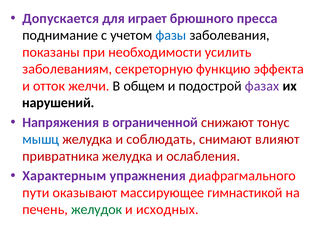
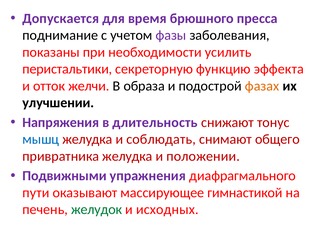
играет: играет -> время (147, 18)
фазы colour: blue -> purple (171, 35)
заболеваниям: заболеваниям -> перистальтики (67, 69)
общем: общем -> образа (144, 86)
фазах colour: purple -> orange (262, 86)
нарушений: нарушений -> улучшении (58, 103)
ограниченной: ограниченной -> длительность (155, 122)
влияют: влияют -> общего (277, 139)
ослабления: ослабления -> положении (203, 156)
Характерным: Характерным -> Подвижными (64, 176)
